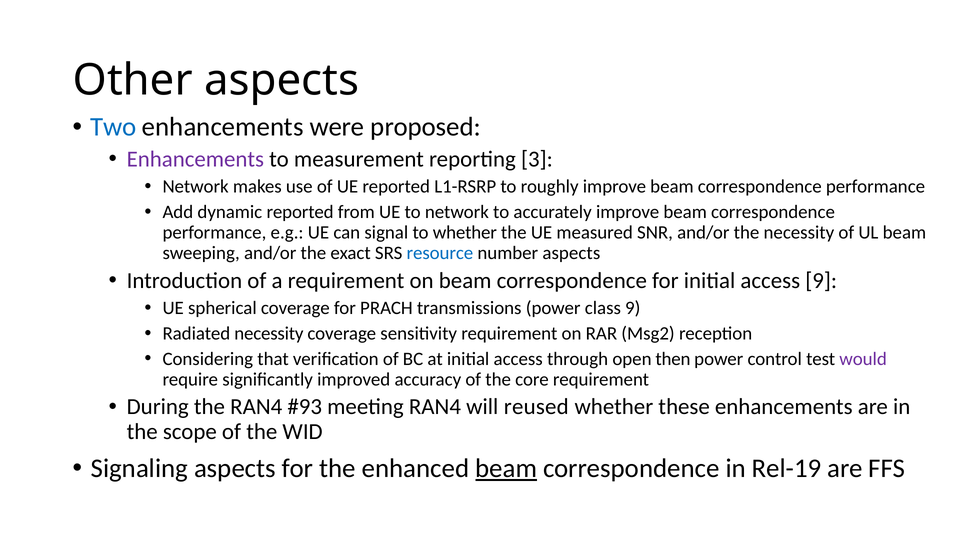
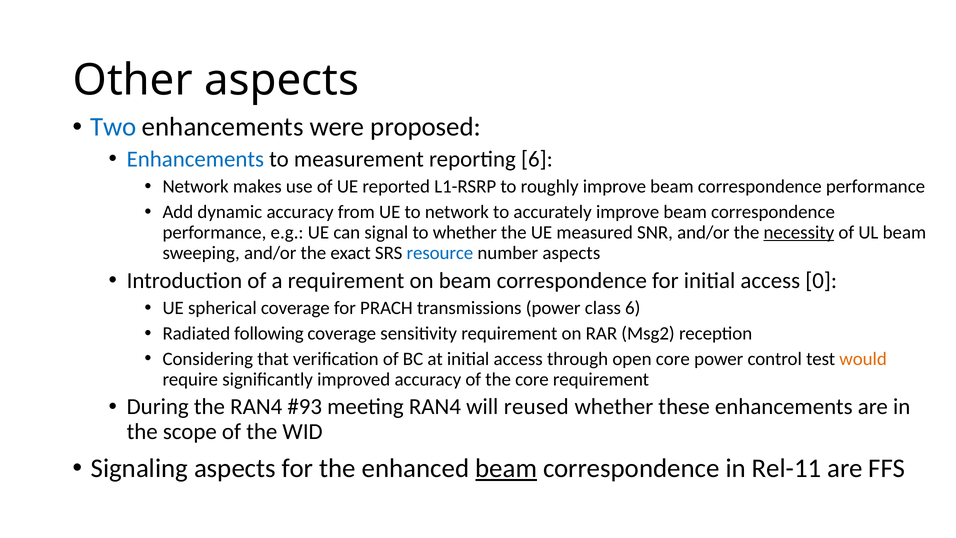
Enhancements colour: purple -> blue (195, 159)
reporting 3: 3 -> 6 (537, 159)
dynamic reported: reported -> accuracy (300, 212)
necessity underline: none -> present (799, 232)
access 9: 9 -> 0 (821, 280)
class 9: 9 -> 6 (633, 308)
Radiated necessity: necessity -> following (269, 333)
open then: then -> core (673, 359)
would colour: purple -> orange (863, 359)
Rel-19: Rel-19 -> Rel-11 (787, 468)
